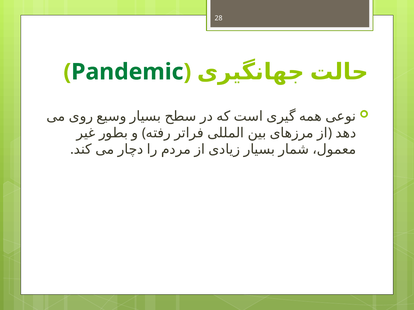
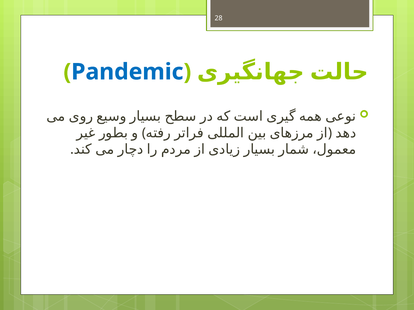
Pandemic colour: green -> blue (127, 72)
